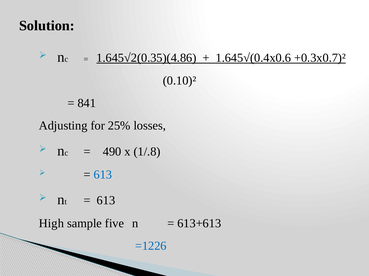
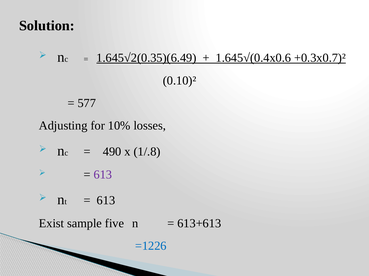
1.645√2(0.35)(4.86: 1.645√2(0.35)(4.86 -> 1.645√2(0.35)(6.49 (146, 58)
841: 841 -> 577 (87, 103)
25%: 25% -> 10% (119, 126)
613 colour: blue -> purple (103, 175)
High: High -> Exist (52, 224)
